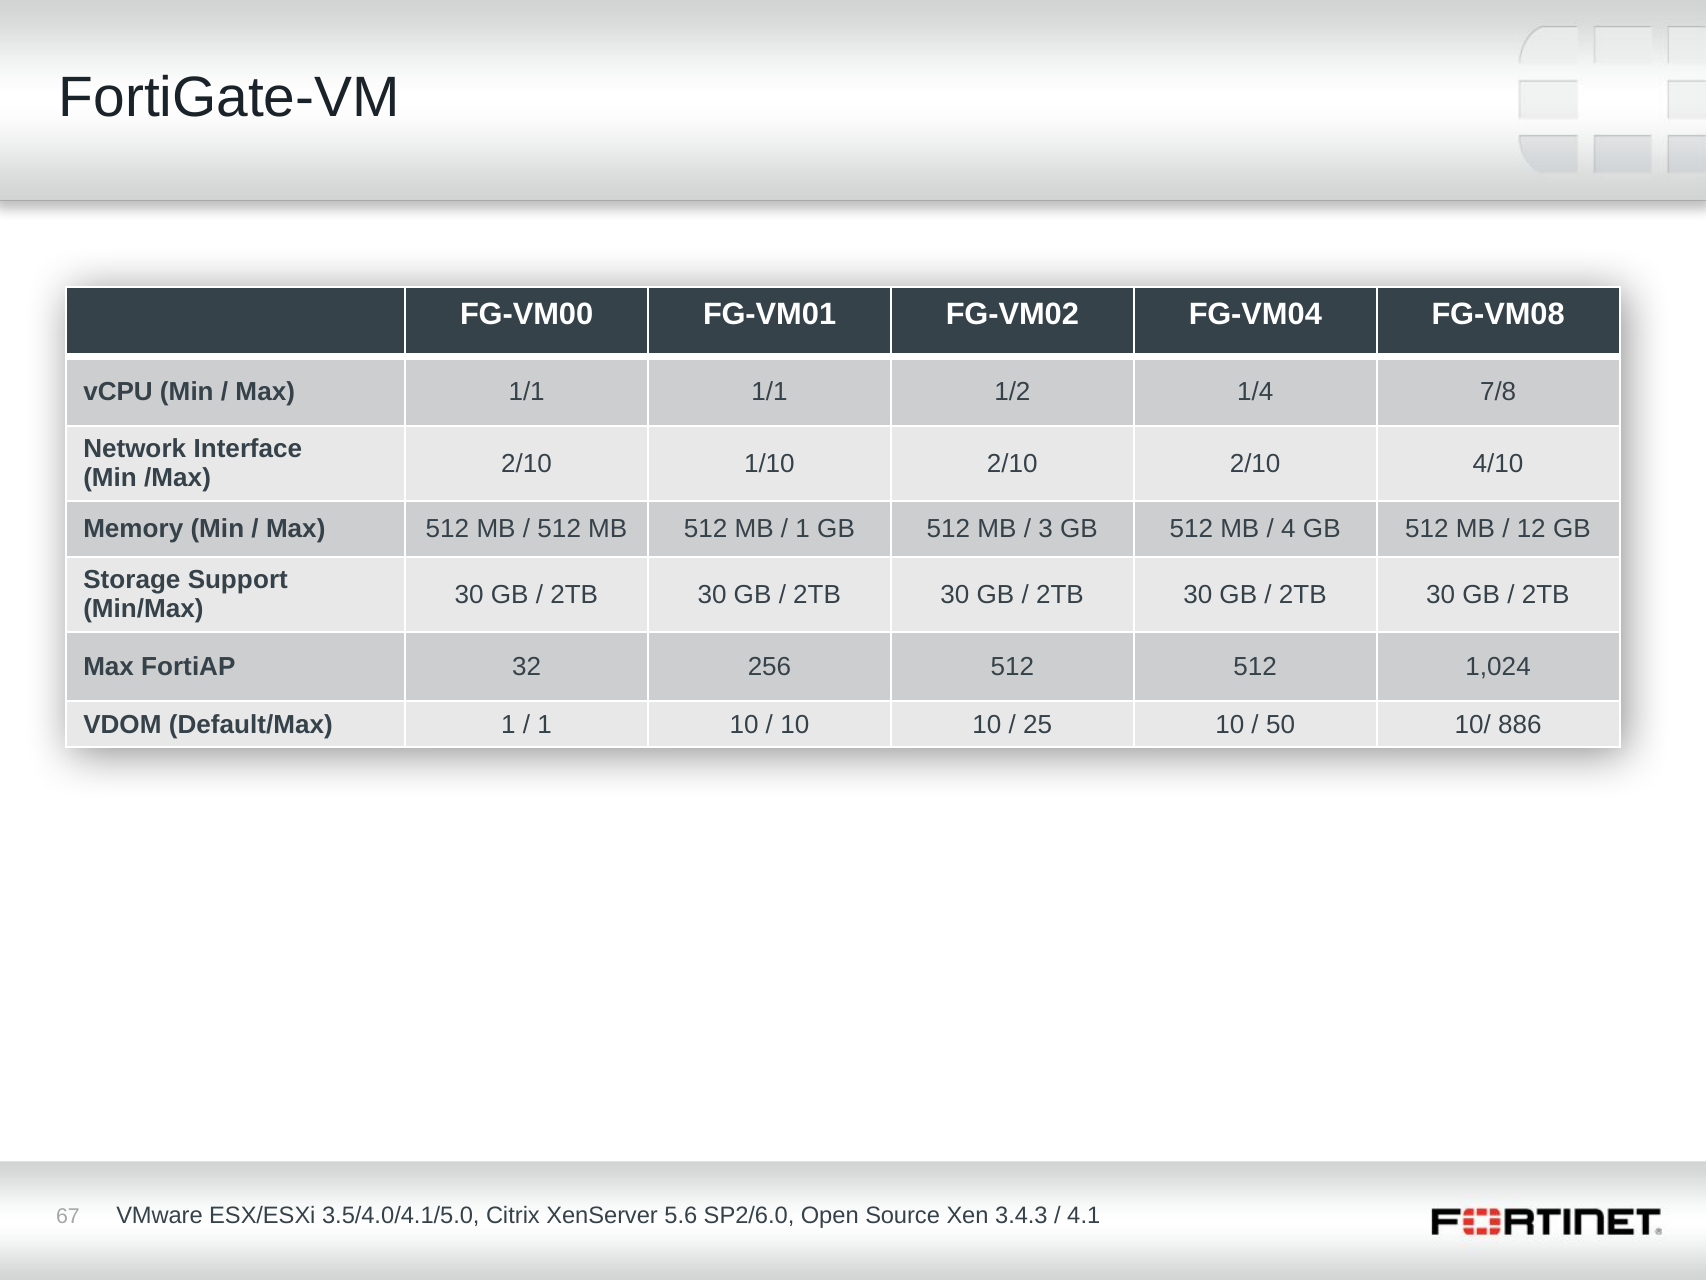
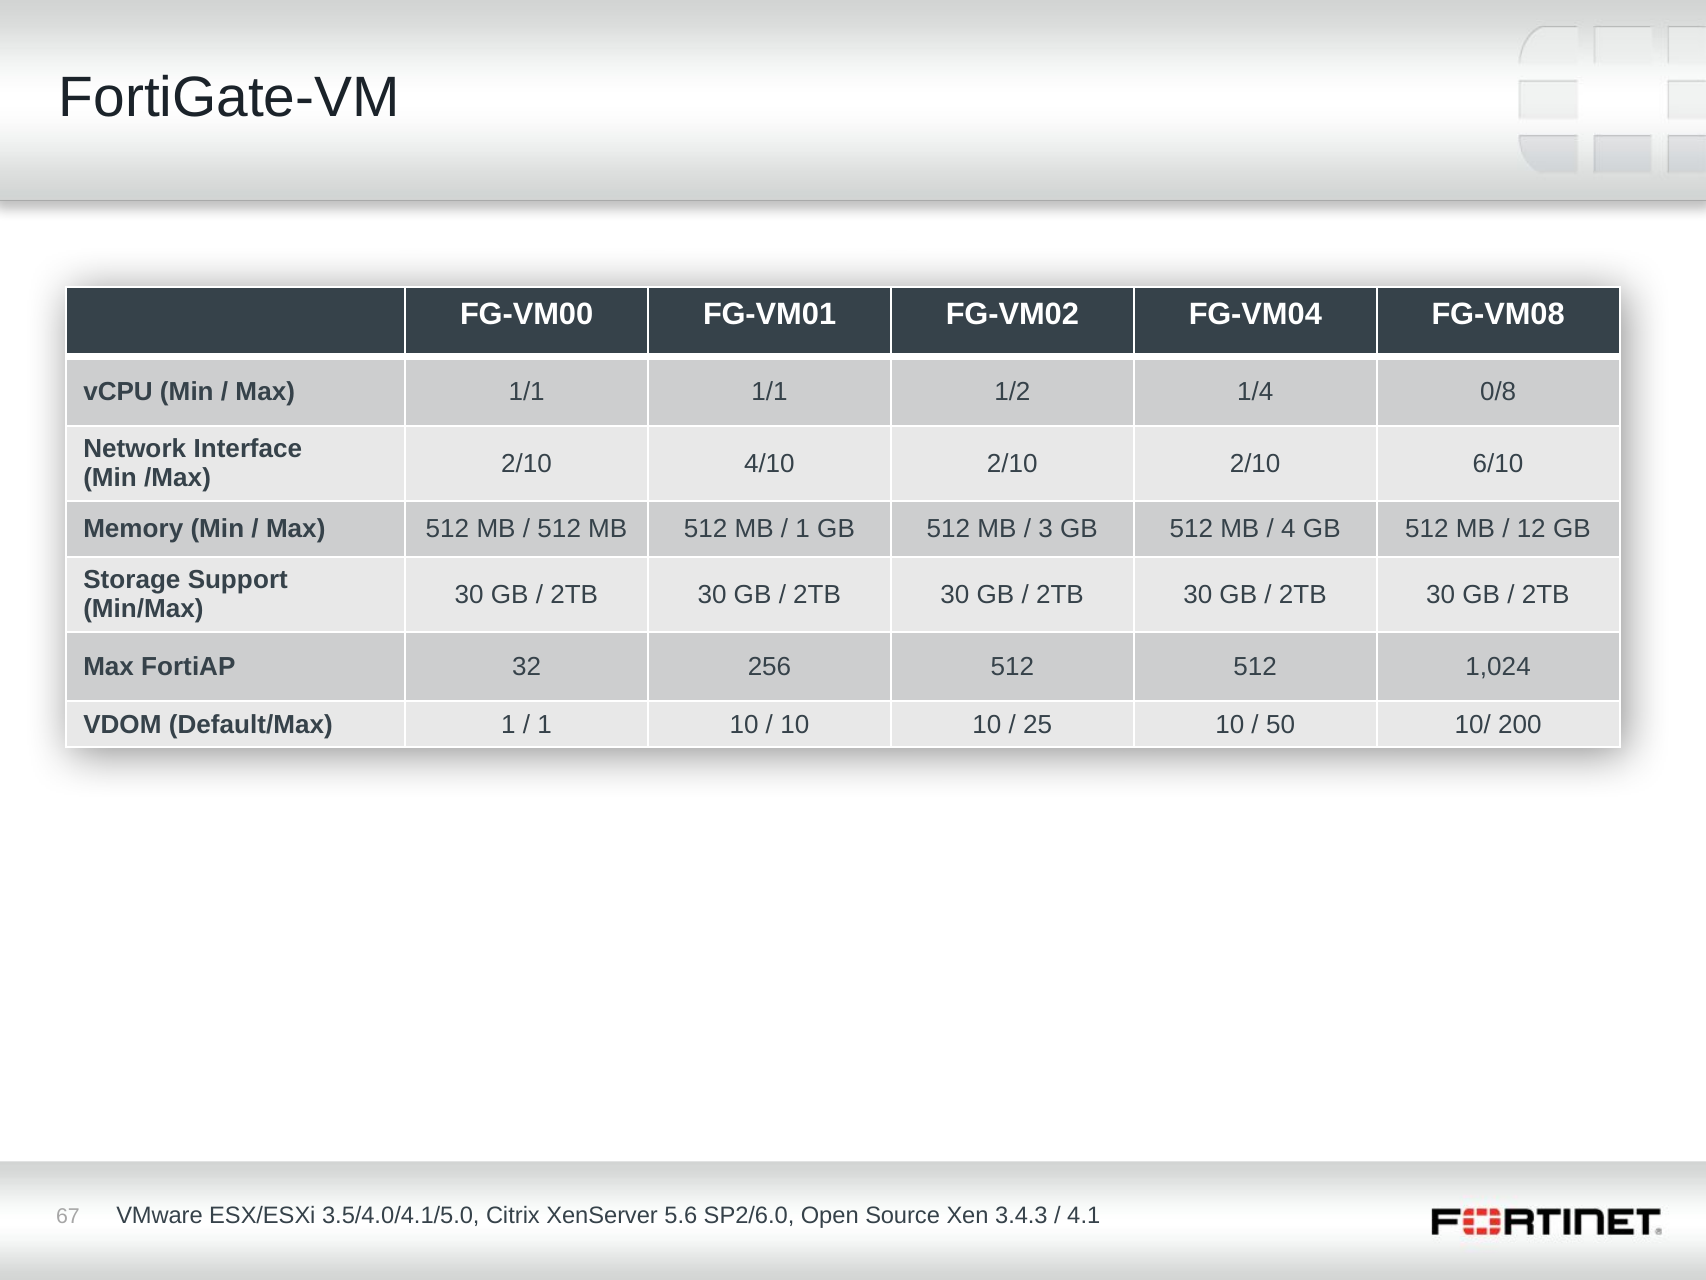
7/8: 7/8 -> 0/8 (1498, 391)
1/10: 1/10 -> 4/10 (769, 464)
4/10: 4/10 -> 6/10 (1498, 464)
886: 886 -> 200 (1520, 724)
